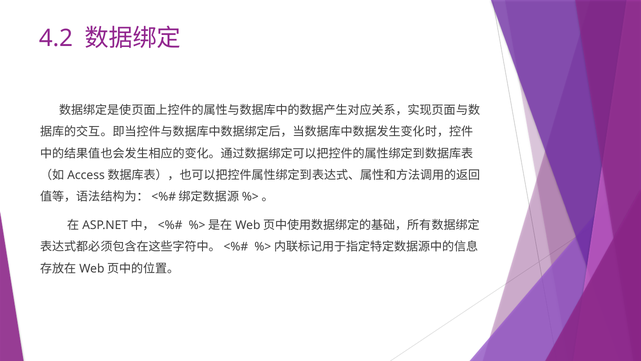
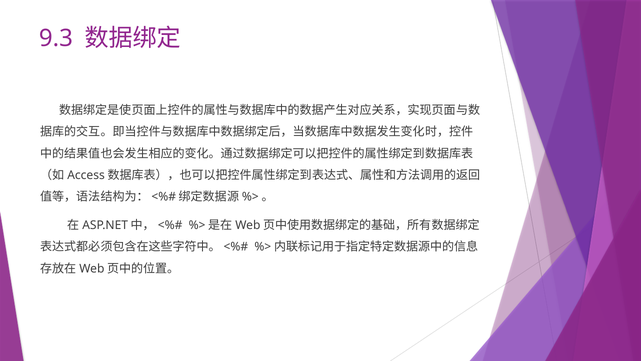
4.2: 4.2 -> 9.3 (56, 38)
